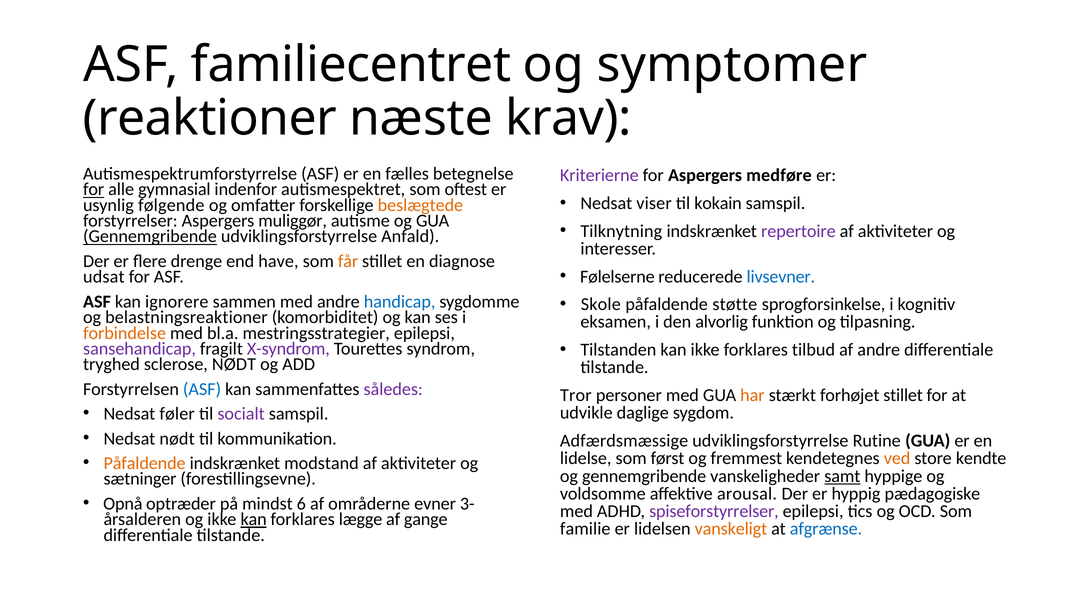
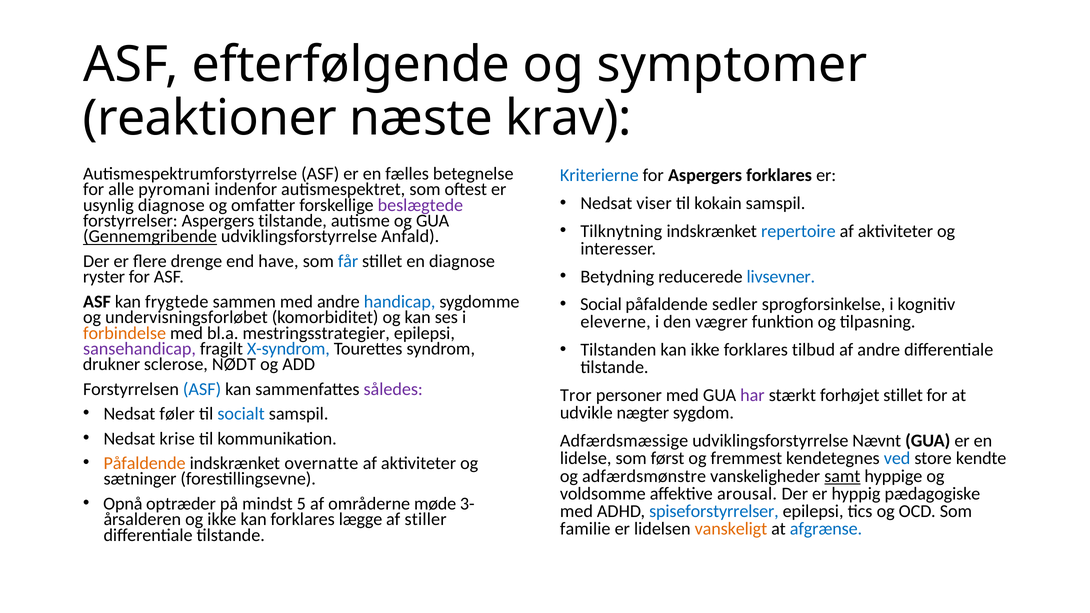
familiecentret: familiecentret -> efterfølgende (351, 65)
Kriterierne colour: purple -> blue (599, 175)
Aspergers medføre: medføre -> forklares (779, 175)
for underline: present -> none (94, 190)
gymnasial: gymnasial -> pyromani (174, 190)
usynlig følgende: følgende -> diagnose (171, 205)
beslægtede colour: orange -> purple (420, 205)
Aspergers muliggør: muliggør -> tilstande (293, 221)
repertoire colour: purple -> blue (798, 231)
får colour: orange -> blue (348, 261)
Følelserne: Følelserne -> Betydning (617, 277)
udsat: udsat -> ryster (104, 277)
ignorere: ignorere -> frygtede (177, 302)
Skole: Skole -> Social (601, 304)
støtte: støtte -> sedler (735, 304)
belastningsreaktioner: belastningsreaktioner -> undervisningsforløbet (186, 317)
eksamen: eksamen -> eleverne (616, 322)
alvorlig: alvorlig -> vægrer (722, 322)
X-syndrom colour: purple -> blue (288, 349)
tryghed: tryghed -> drukner (112, 364)
har colour: orange -> purple (752, 395)
socialt colour: purple -> blue (241, 414)
daglige: daglige -> nægter (643, 413)
Nedsat nødt: nødt -> krise (177, 439)
Rutine: Rutine -> Nævnt (877, 441)
ved colour: orange -> blue (897, 458)
modstand: modstand -> overnatte (321, 463)
og gennemgribende: gennemgribende -> adfærdsmønstre (644, 476)
6: 6 -> 5 (301, 504)
evner: evner -> møde (435, 504)
spiseforstyrrelser colour: purple -> blue (714, 511)
kan underline: present -> none (254, 520)
gange: gange -> stiller (426, 520)
